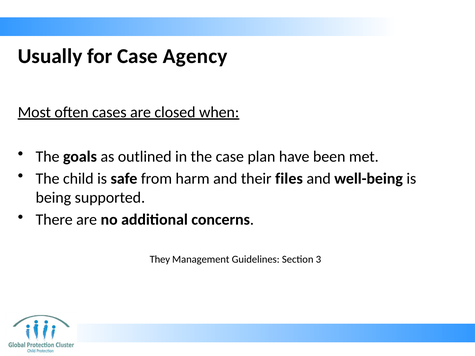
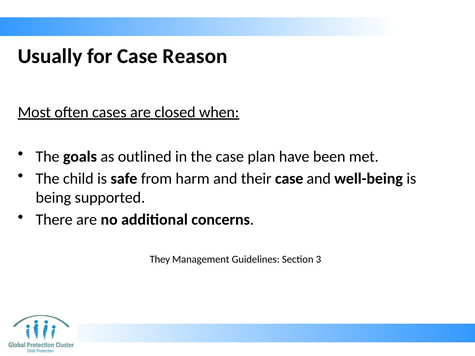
Agency: Agency -> Reason (195, 56)
their files: files -> case (289, 179)
